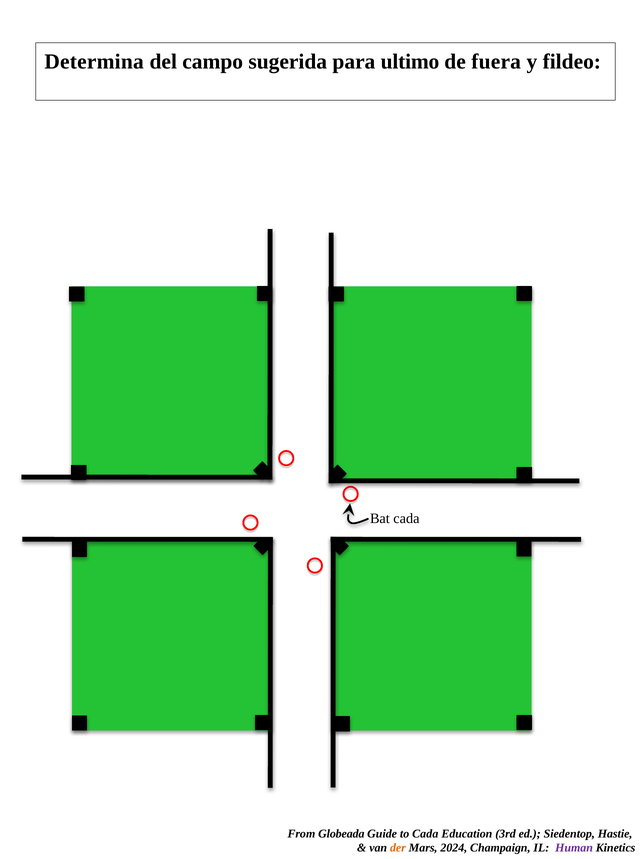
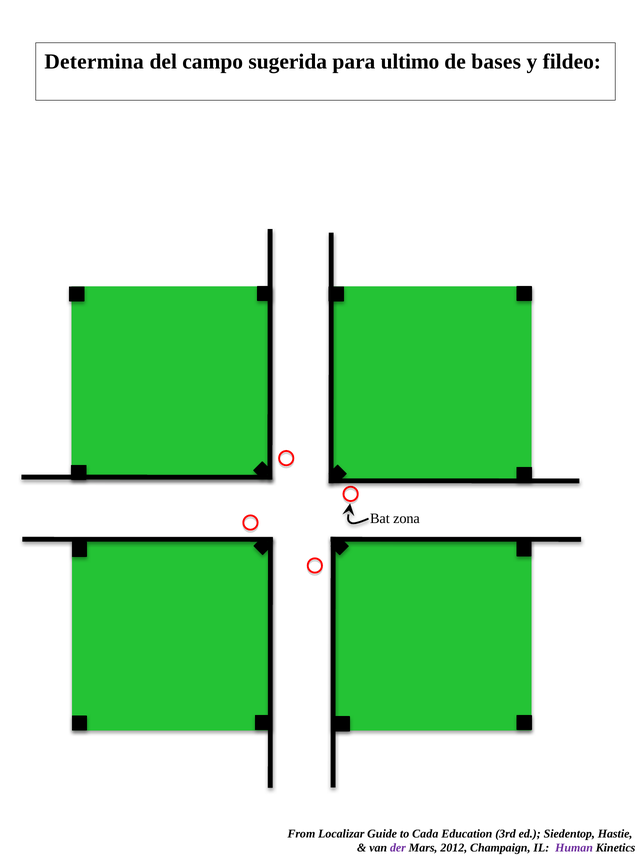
fuera: fuera -> bases (496, 62)
cada: cada -> zona (406, 518)
Globeada: Globeada -> Localizar (341, 833)
der colour: orange -> purple (398, 848)
2024: 2024 -> 2012 (454, 848)
